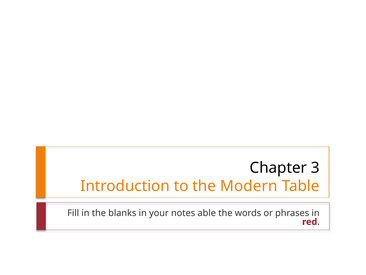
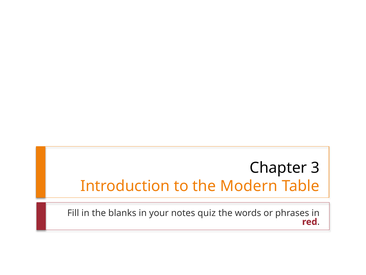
able: able -> quiz (207, 213)
